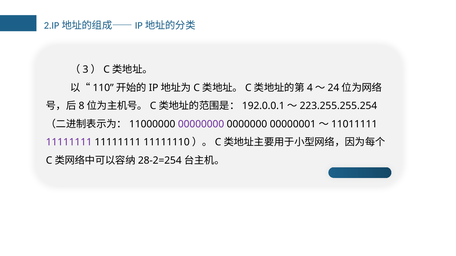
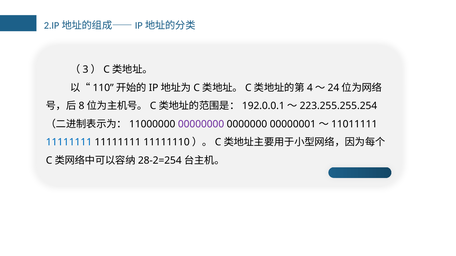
11111111 colour: purple -> blue (69, 143)
